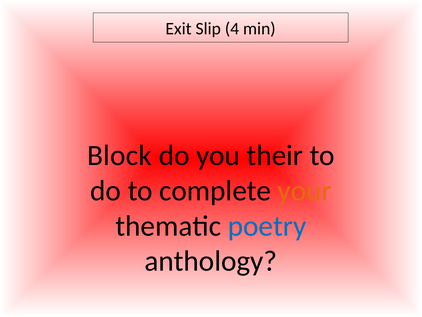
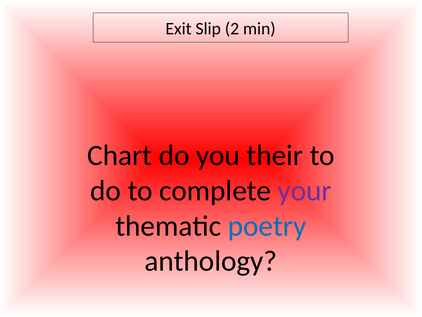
4: 4 -> 2 (232, 29)
Block: Block -> Chart (120, 155)
your colour: orange -> purple (305, 190)
